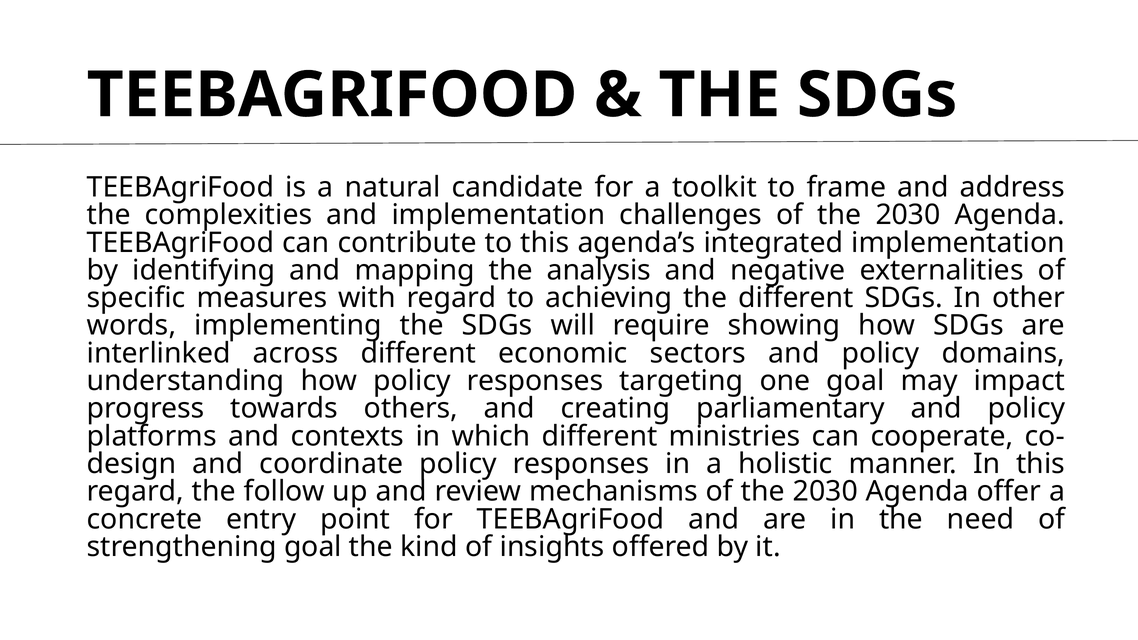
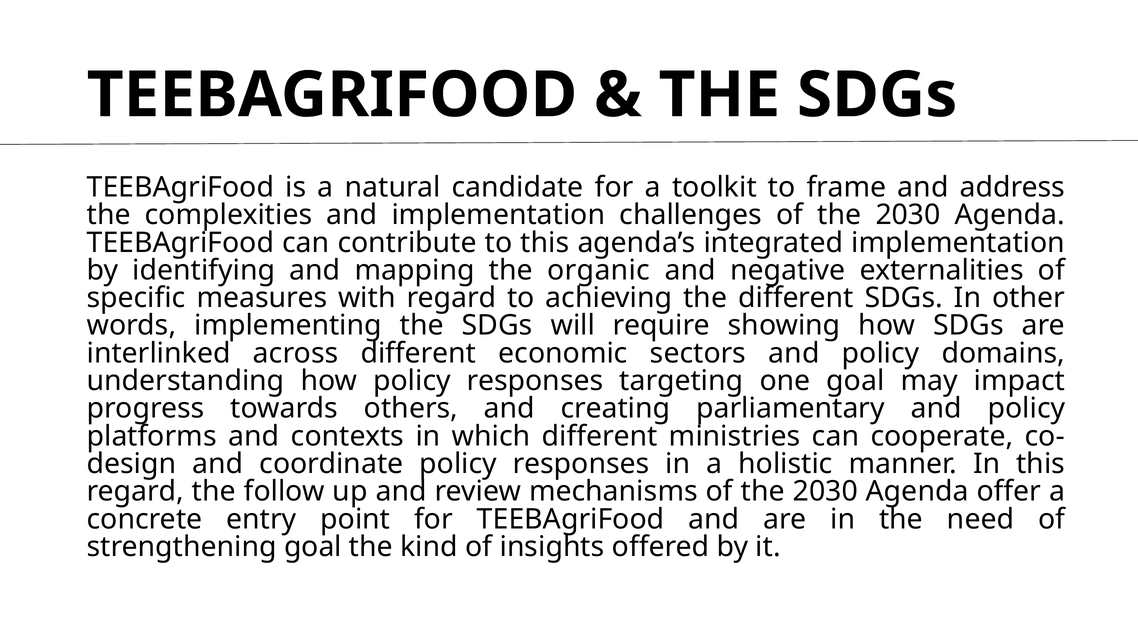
analysis: analysis -> organic (599, 270)
